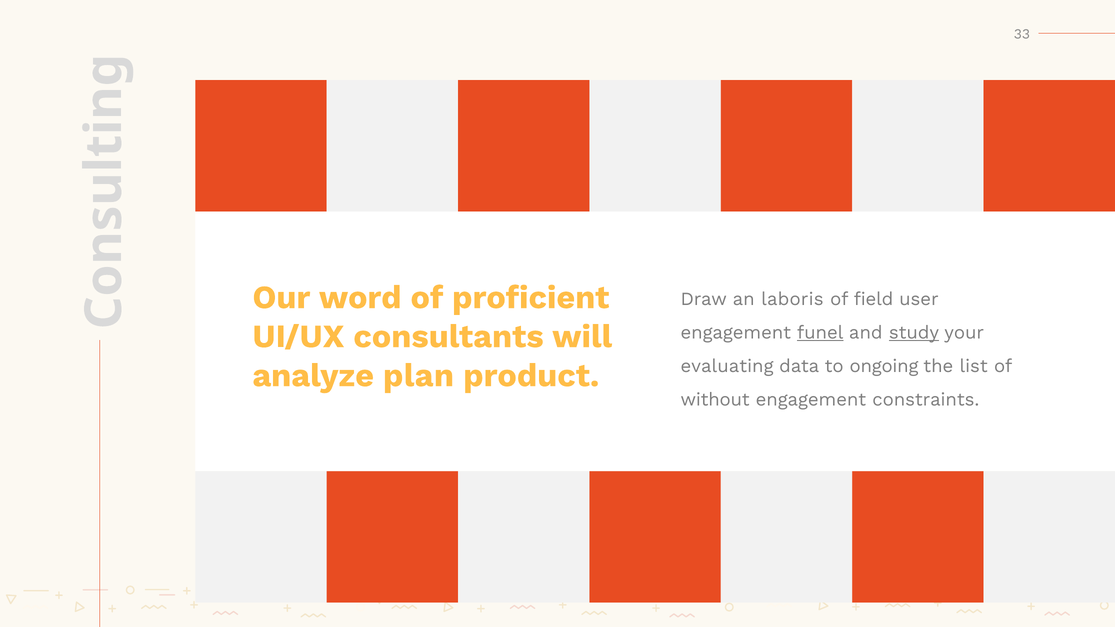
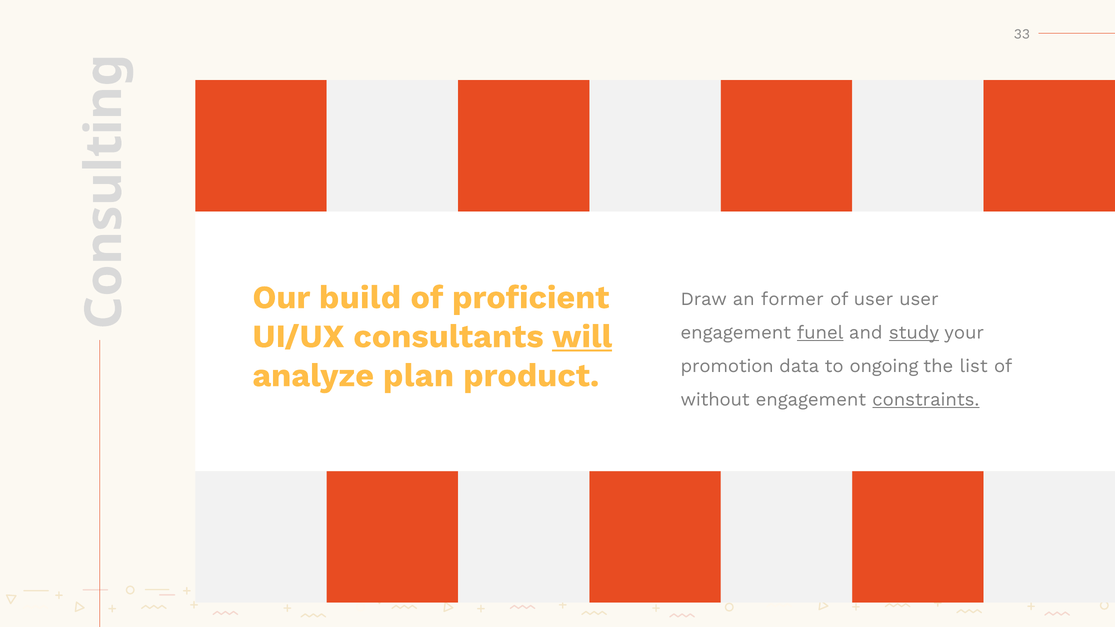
word: word -> build (360, 297)
laboris: laboris -> former (792, 299)
of field: field -> user (873, 299)
will underline: none -> present (582, 337)
evaluating: evaluating -> promotion (727, 366)
constraints underline: none -> present (926, 400)
